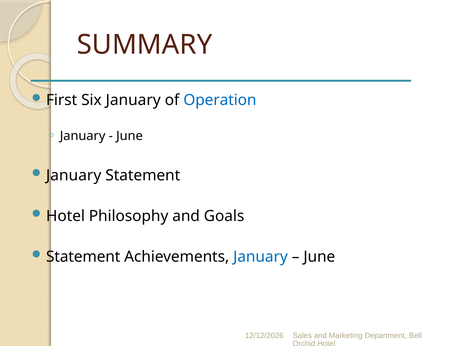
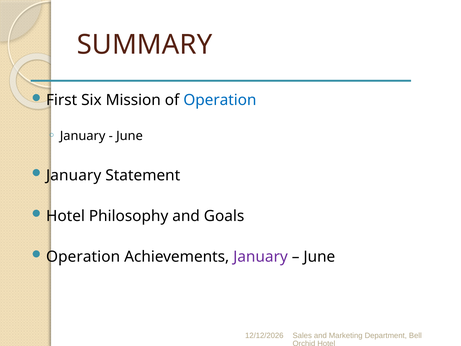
Six January: January -> Mission (133, 100)
Statement: Statement -> Operation (83, 257)
January colour: blue -> purple (260, 257)
